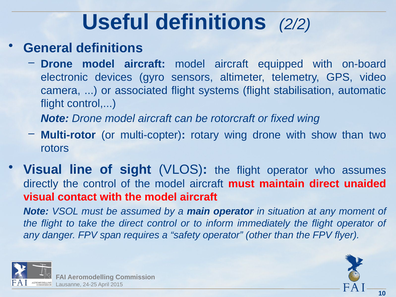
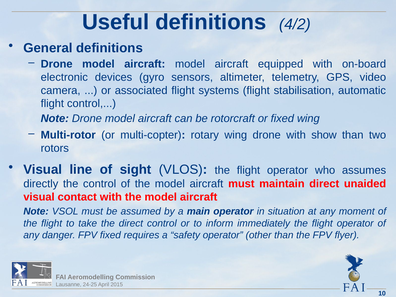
2/2: 2/2 -> 4/2 (295, 24)
FPV span: span -> fixed (110, 235)
